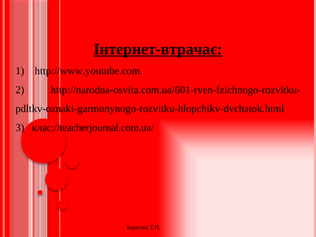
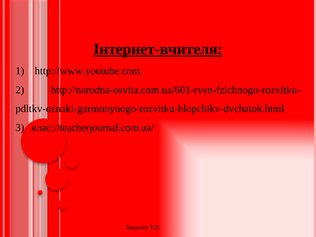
Інтернет-втрачає: Інтернет-втрачає -> Інтернет-вчителя (158, 49)
